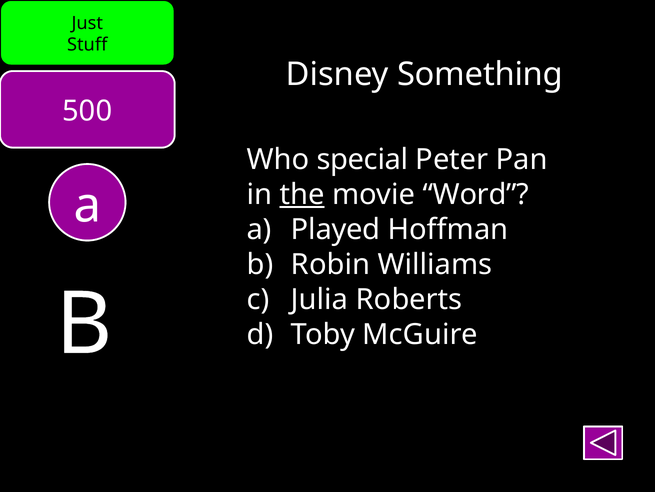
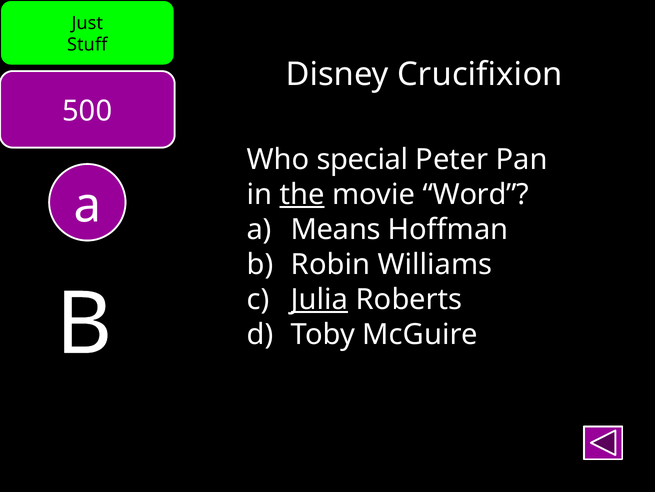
Something: Something -> Crucifixion (480, 74)
Played: Played -> Means (336, 229)
Julia underline: none -> present (320, 299)
